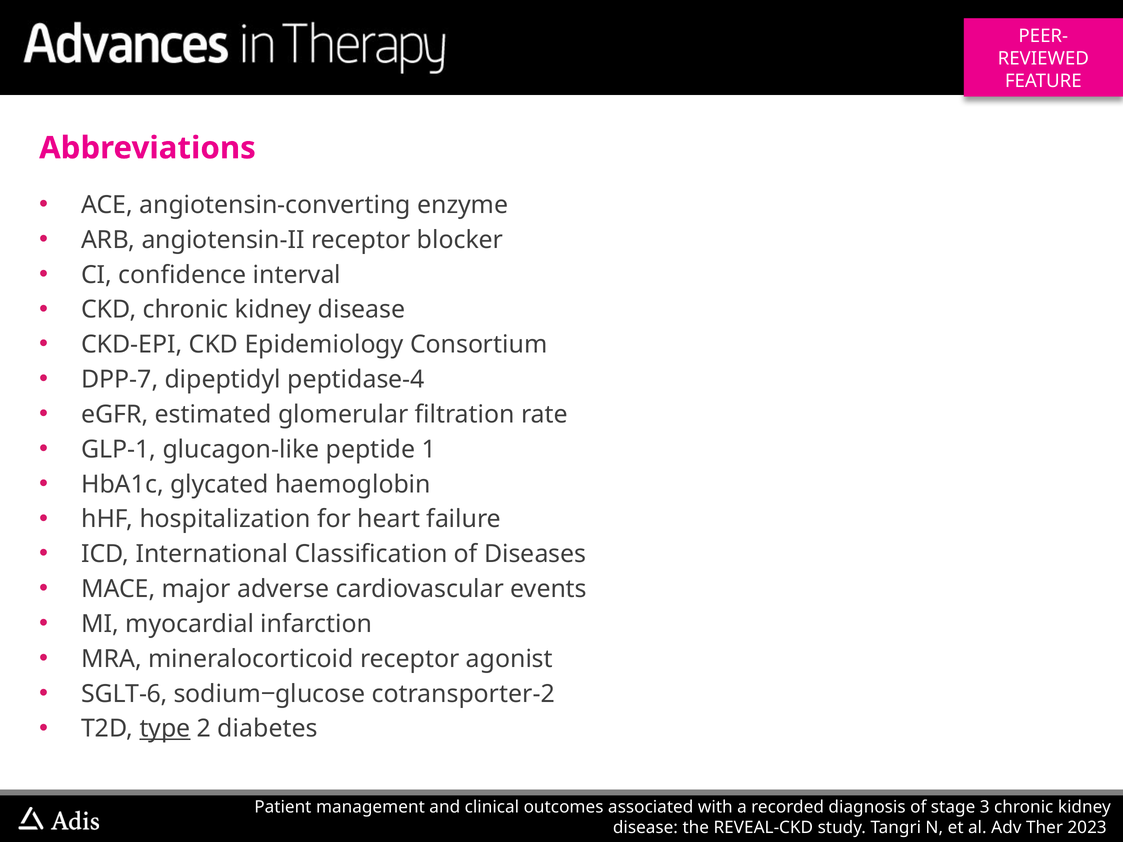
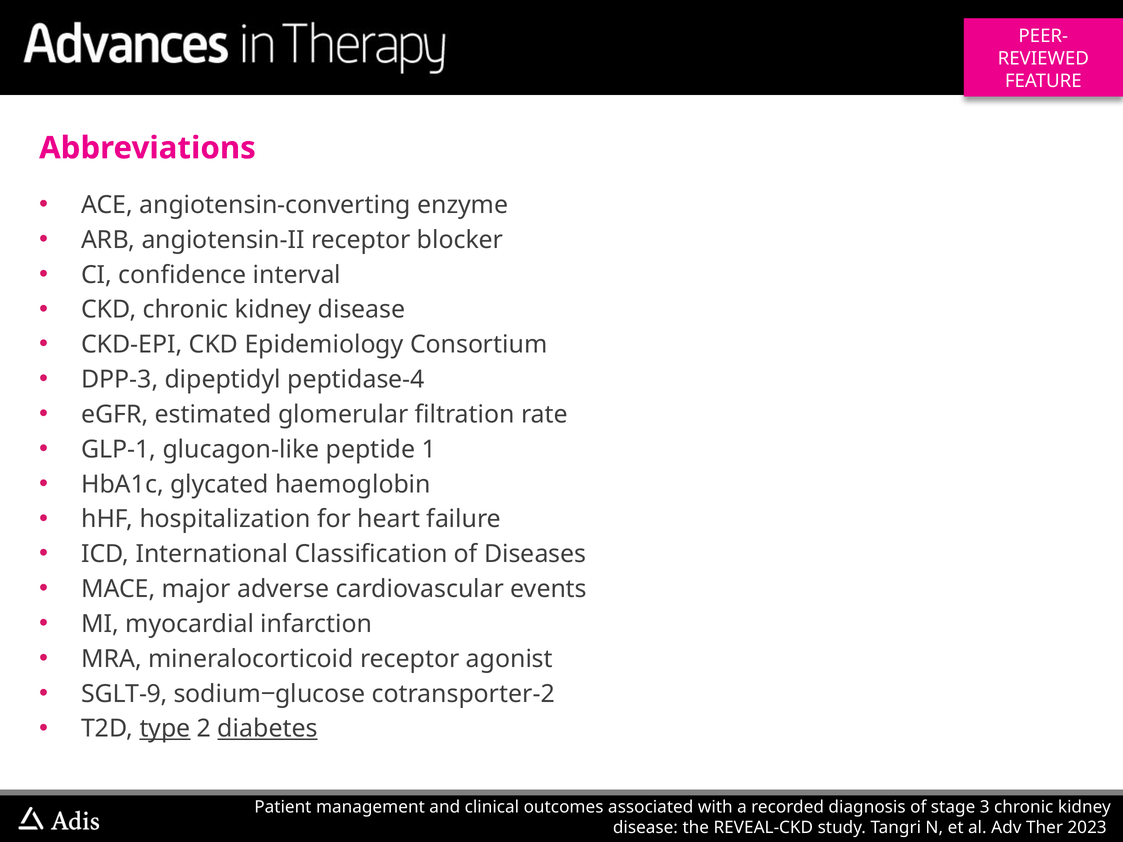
DPP-7: DPP-7 -> DPP-3 (120, 380)
SGLT-6: SGLT-6 -> SGLT-9 (124, 694)
diabetes underline: none -> present (268, 729)
